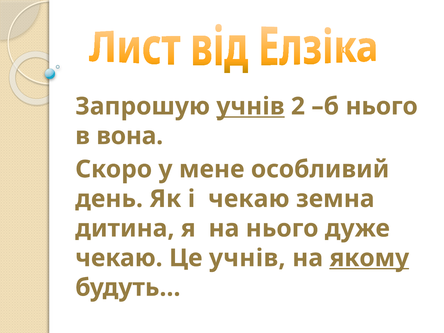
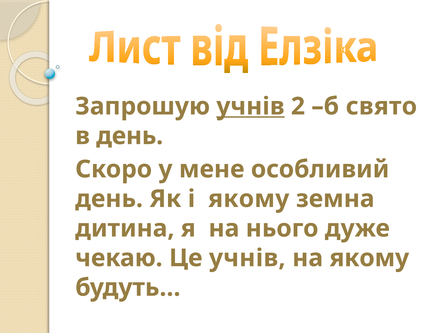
б нього: нього -> свято (381, 106)
в вона: вона -> день (130, 136)
і чекаю: чекаю -> якому (249, 199)
якому underline: present -> none (369, 258)
